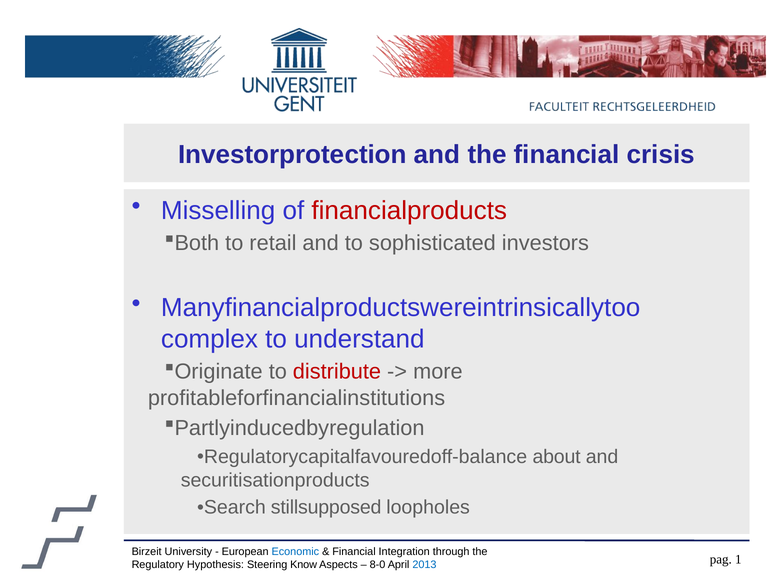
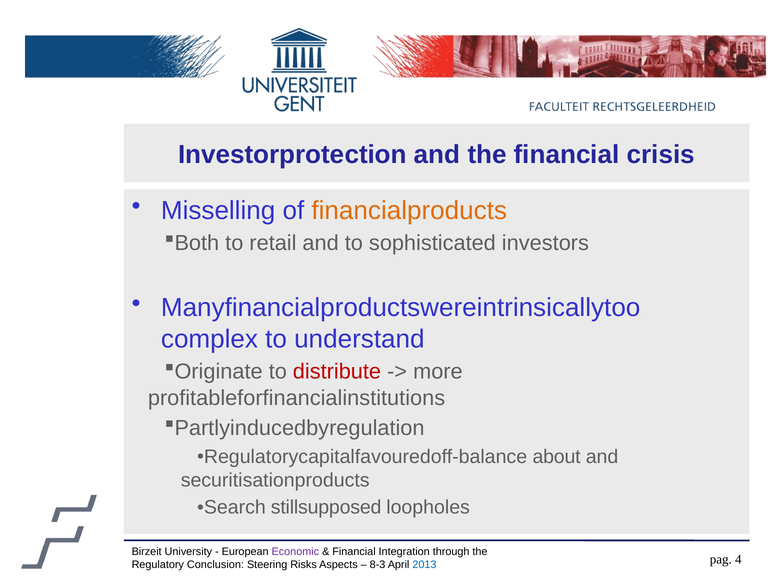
financialproducts colour: red -> orange (409, 211)
Economic colour: blue -> purple (295, 552)
1: 1 -> 4 (738, 560)
Hypothesis: Hypothesis -> Conclusion (215, 565)
Know: Know -> Risks (304, 565)
8-0: 8-0 -> 8-3 (378, 565)
